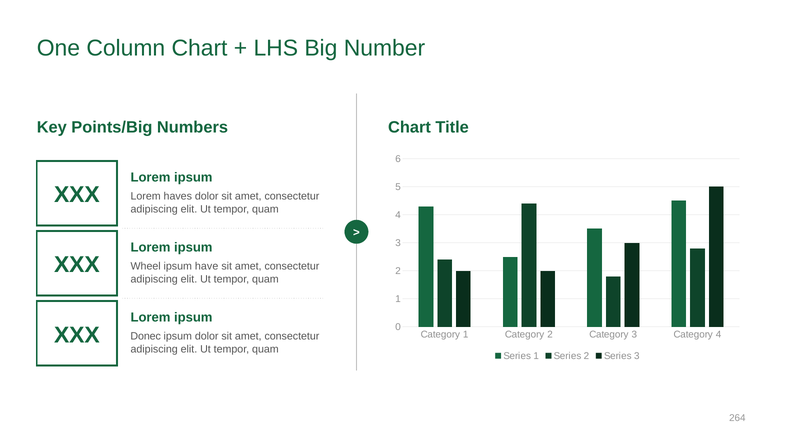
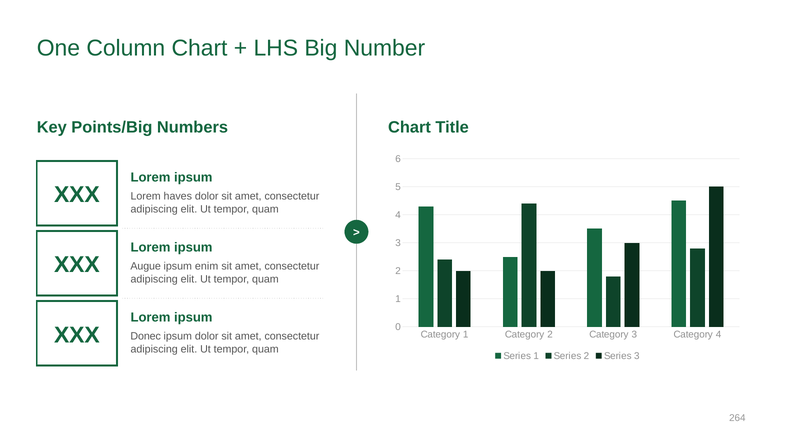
Wheel: Wheel -> Augue (146, 266)
have: have -> enim (207, 266)
